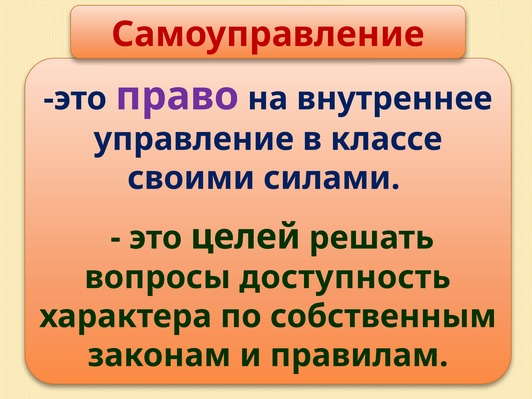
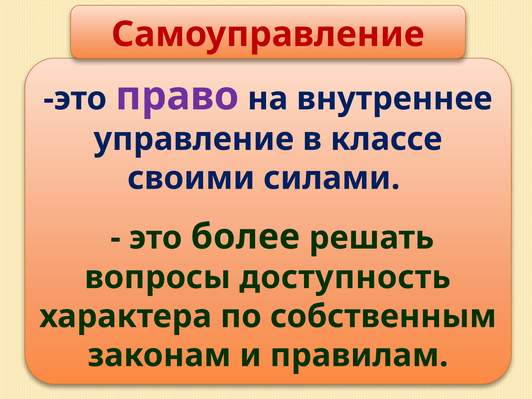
целей: целей -> более (245, 237)
